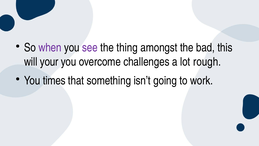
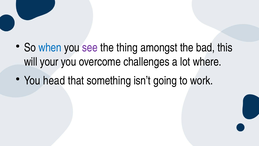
when colour: purple -> blue (50, 48)
rough: rough -> where (207, 62)
times: times -> head (54, 80)
